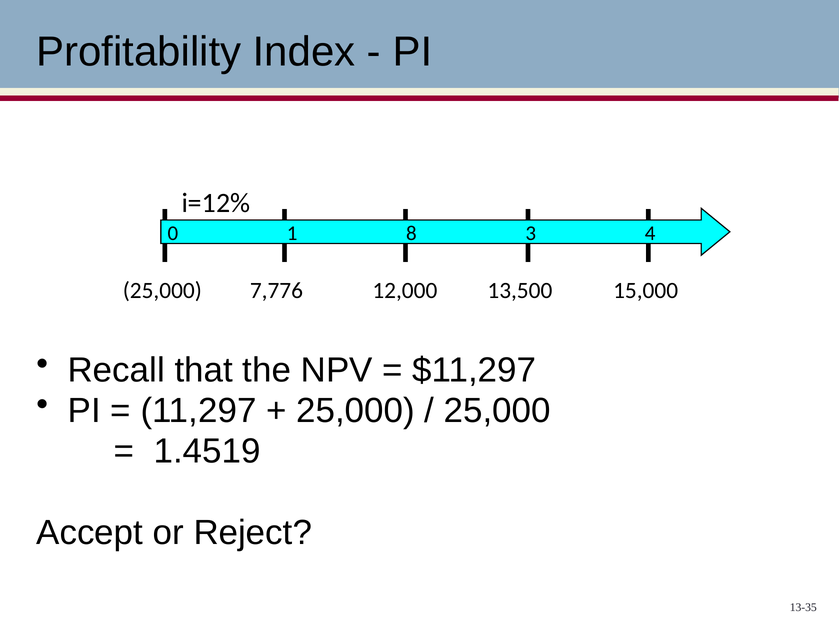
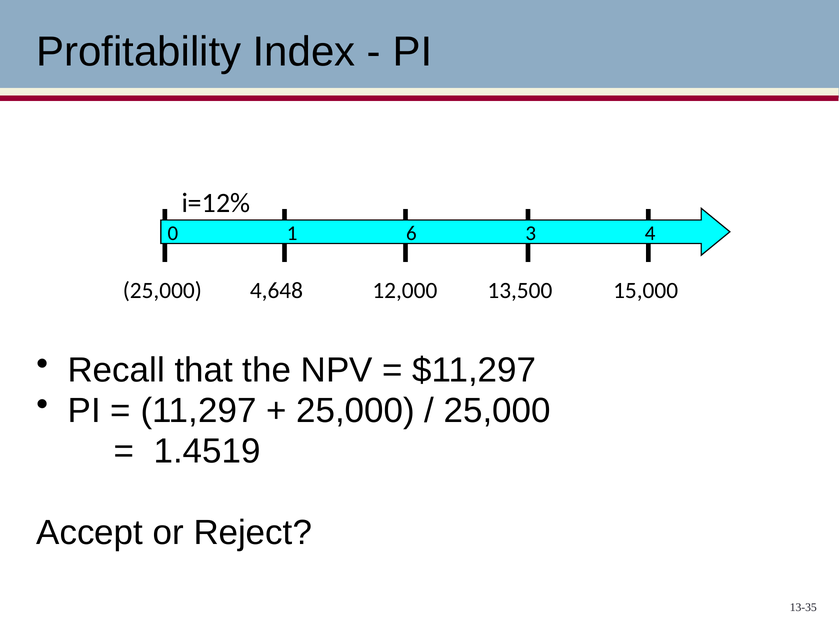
8: 8 -> 6 (411, 234)
7,776: 7,776 -> 4,648 (276, 291)
